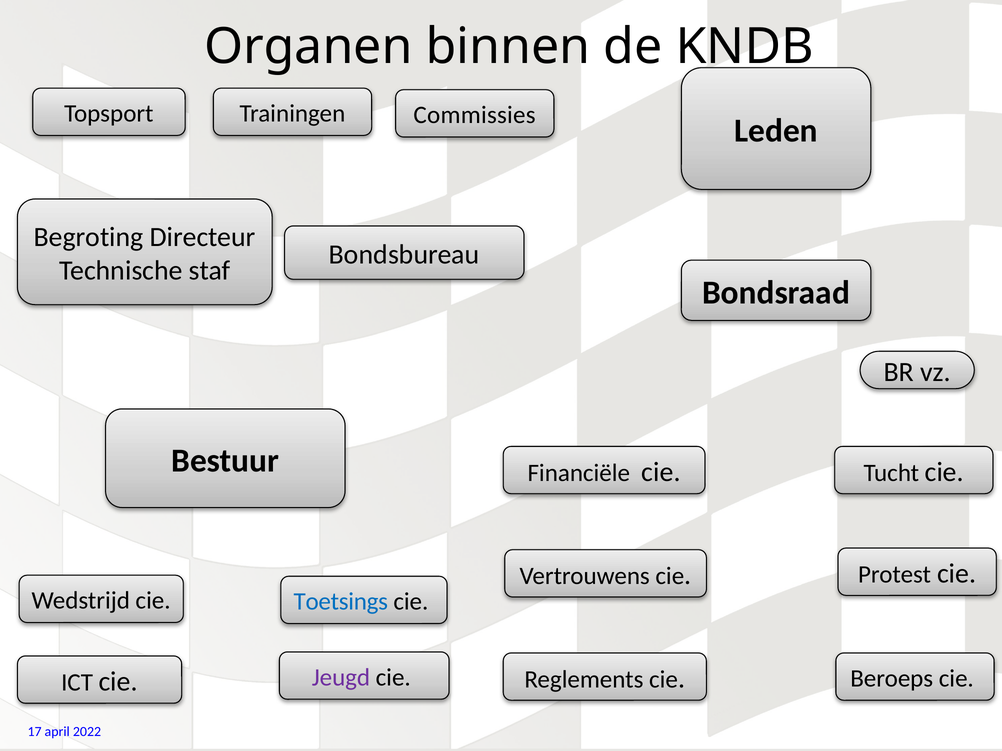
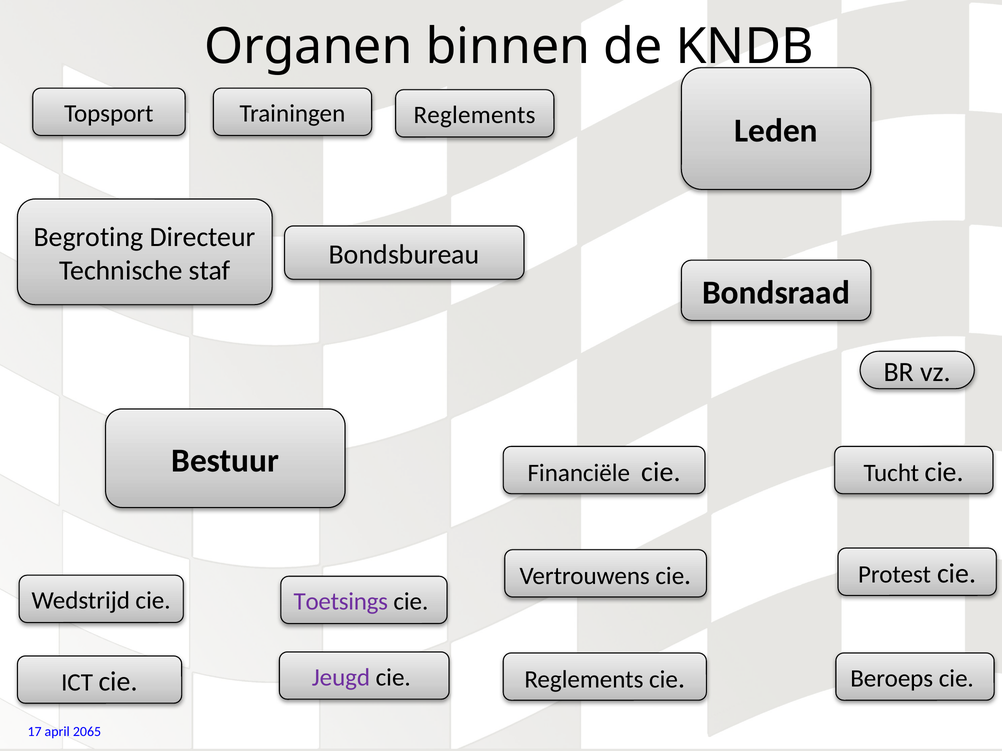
Commissies: Commissies -> Reglements (475, 115)
Toetsings colour: blue -> purple (341, 602)
2022: 2022 -> 2065 (87, 732)
